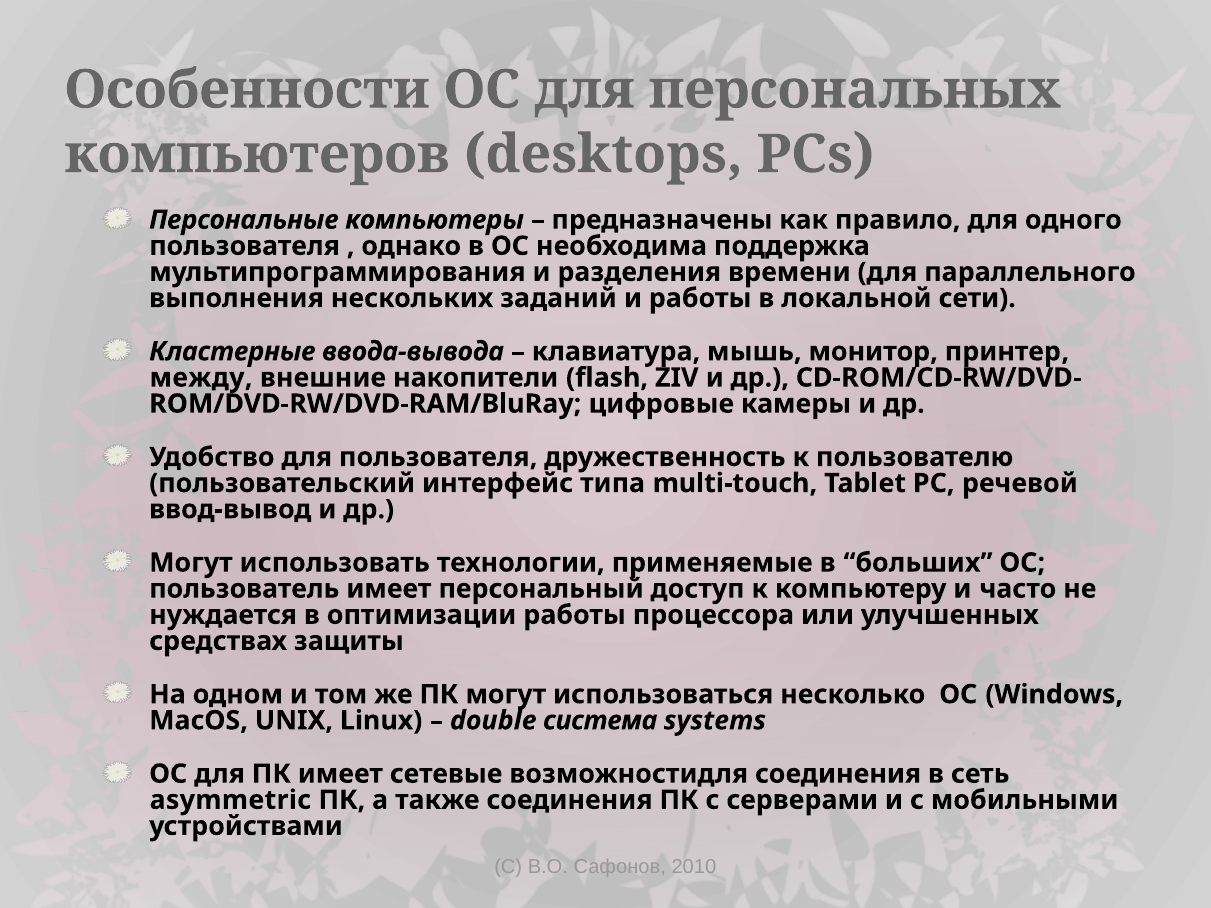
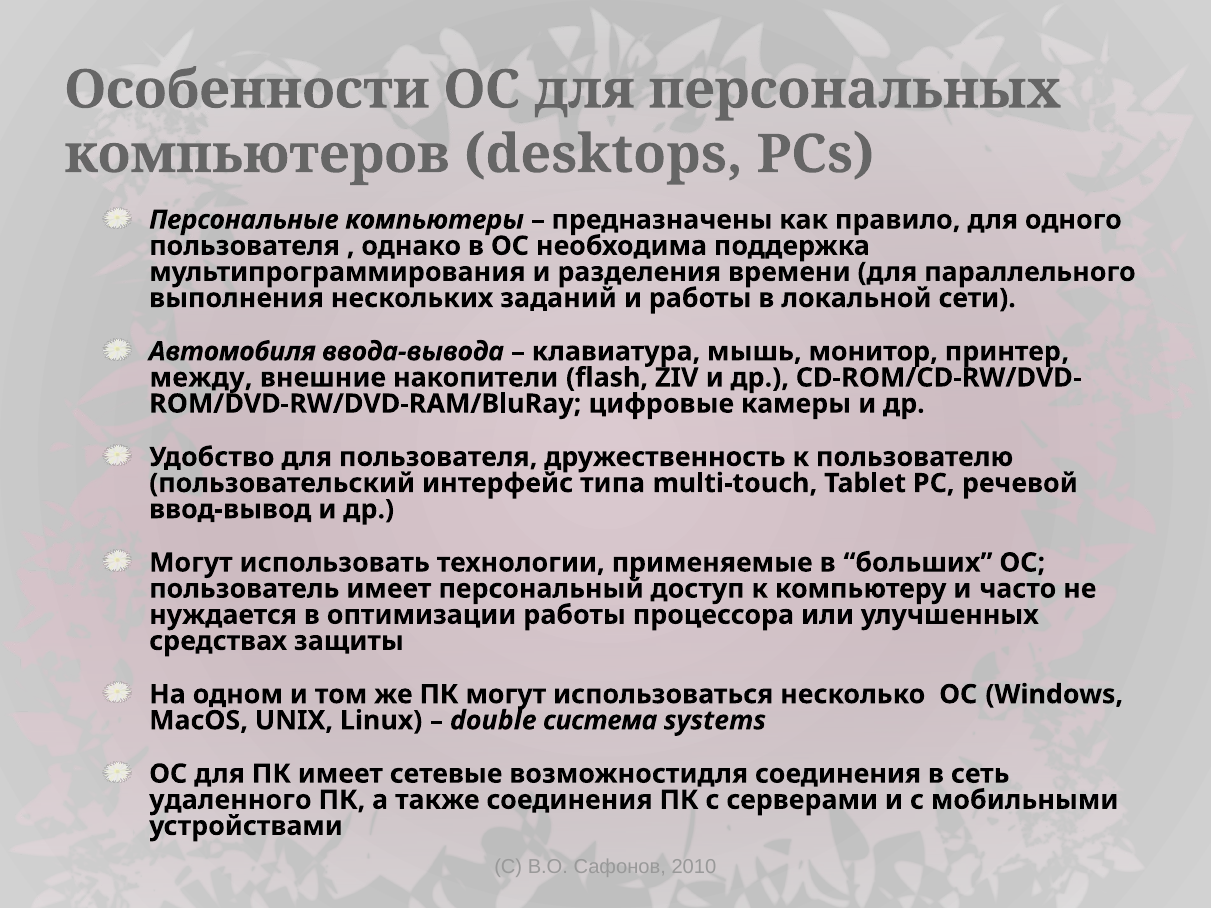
Кластерные: Кластерные -> Автомобиля (232, 352)
asymmetric: asymmetric -> удаленного (230, 800)
